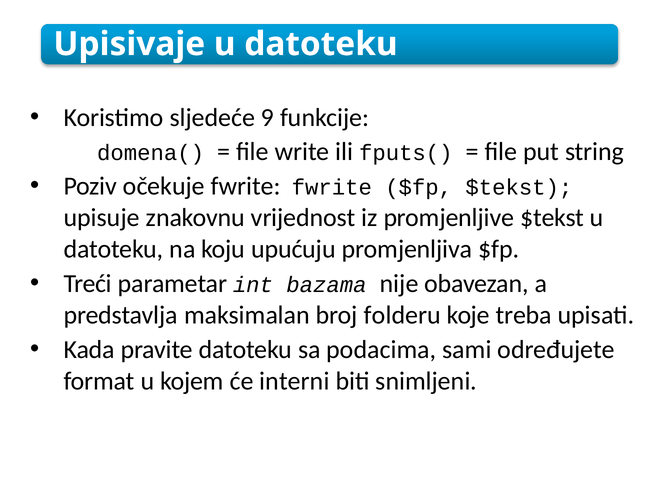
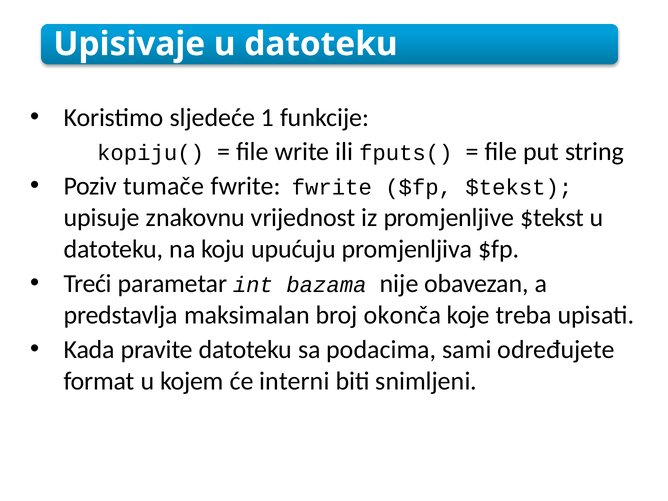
9: 9 -> 1 (267, 118)
domena(: domena( -> kopiju( (151, 153)
očekuje: očekuje -> tumače (164, 186)
folderu: folderu -> okonča (402, 315)
